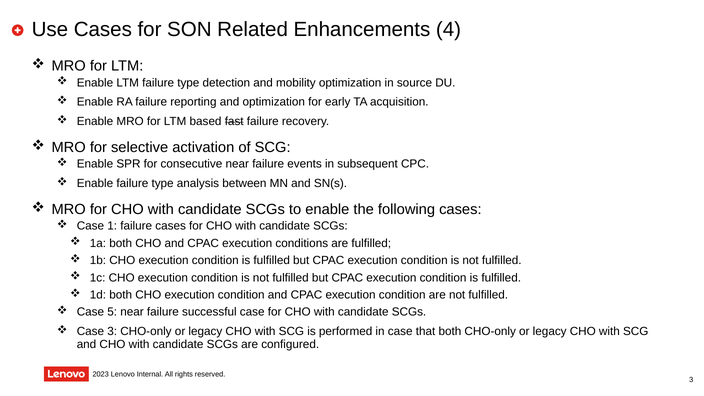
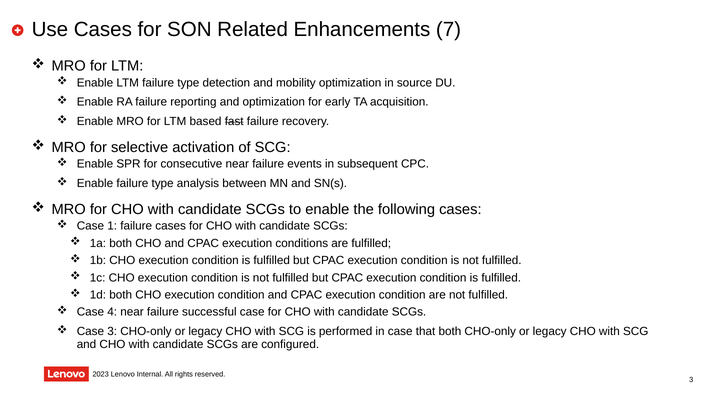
4: 4 -> 7 (449, 30)
5: 5 -> 4 (112, 312)
